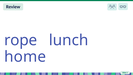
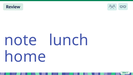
rope: rope -> note (21, 40)
